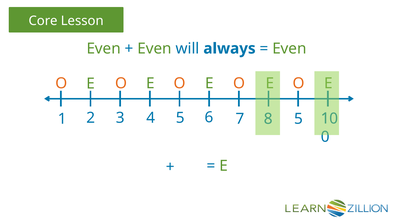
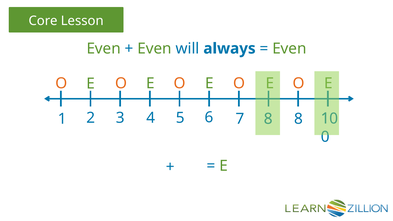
5: 5 -> 8 (298, 119)
